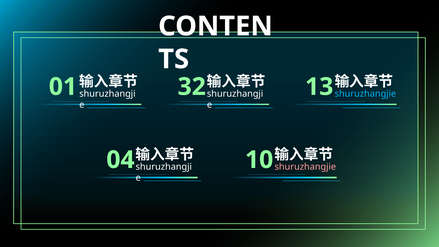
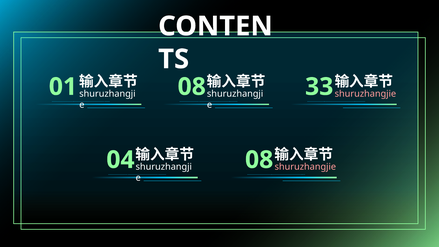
shuruzhangjie colour: light blue -> pink (365, 94)
32: 32 -> 08 (192, 87)
13: 13 -> 33 (319, 87)
10: 10 -> 08 (259, 160)
